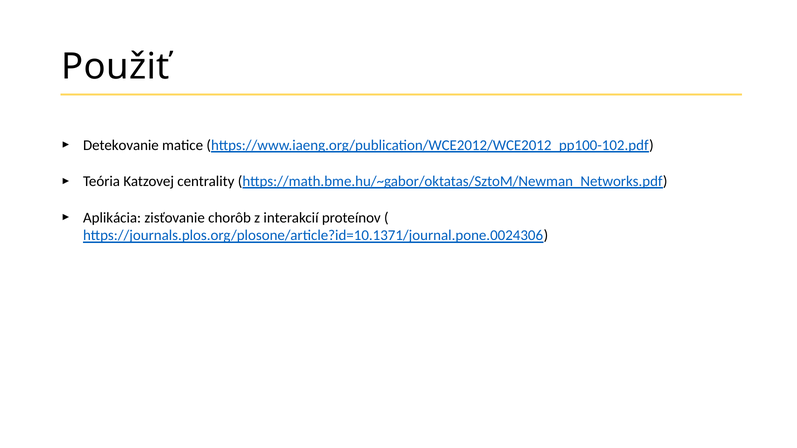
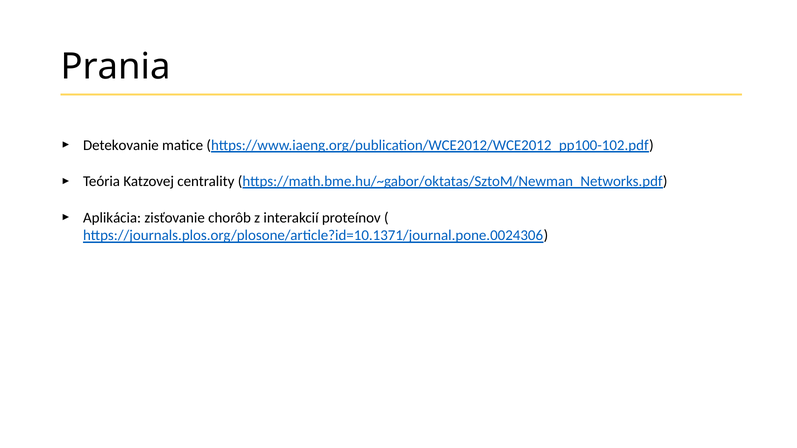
Použiť: Použiť -> Prania (116, 67)
